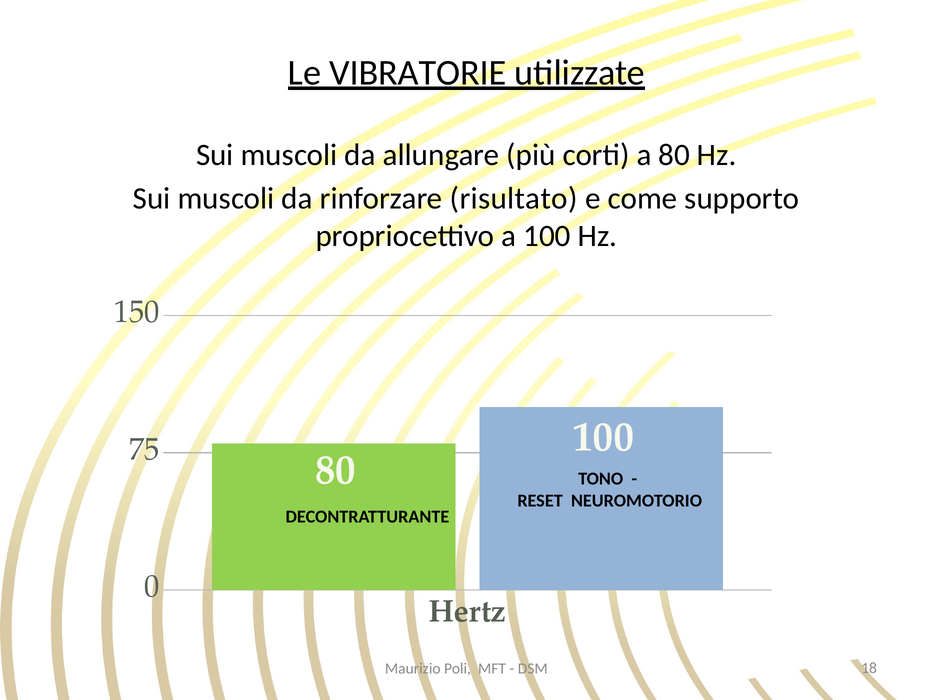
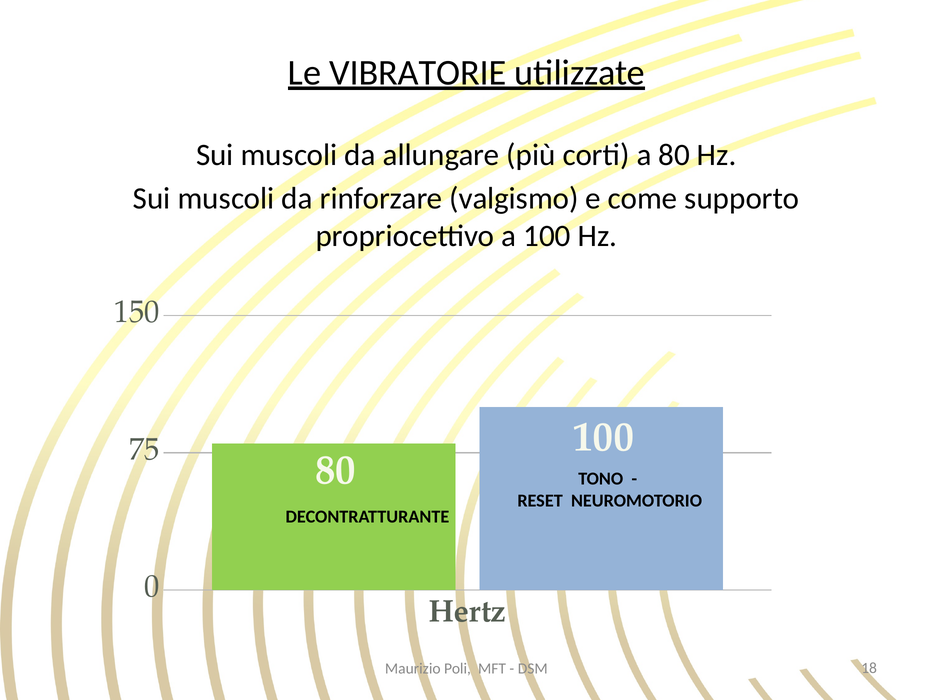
risultato: risultato -> valgismo (514, 198)
